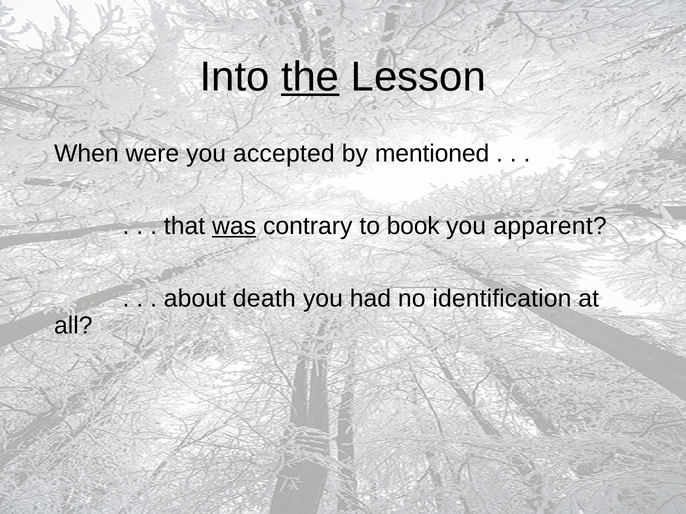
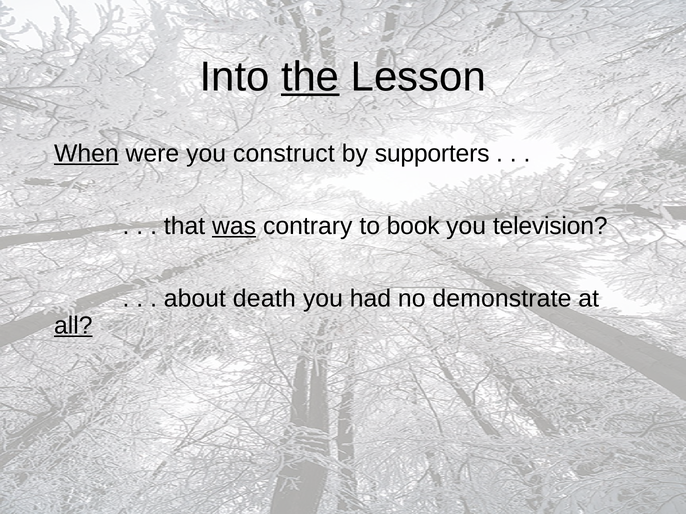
When underline: none -> present (86, 154)
accepted: accepted -> construct (284, 154)
mentioned: mentioned -> supporters (432, 154)
apparent: apparent -> television (550, 226)
identification: identification -> demonstrate (502, 299)
all underline: none -> present (73, 326)
